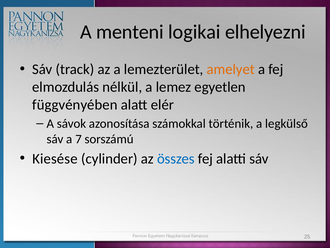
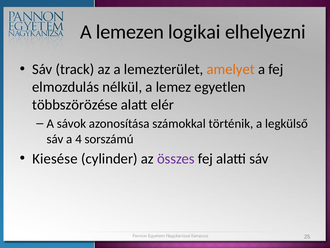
menteni: menteni -> lemezen (130, 32)
függvényében: függvényében -> többszörözése (75, 104)
7: 7 -> 4 (79, 139)
összes colour: blue -> purple (176, 158)
